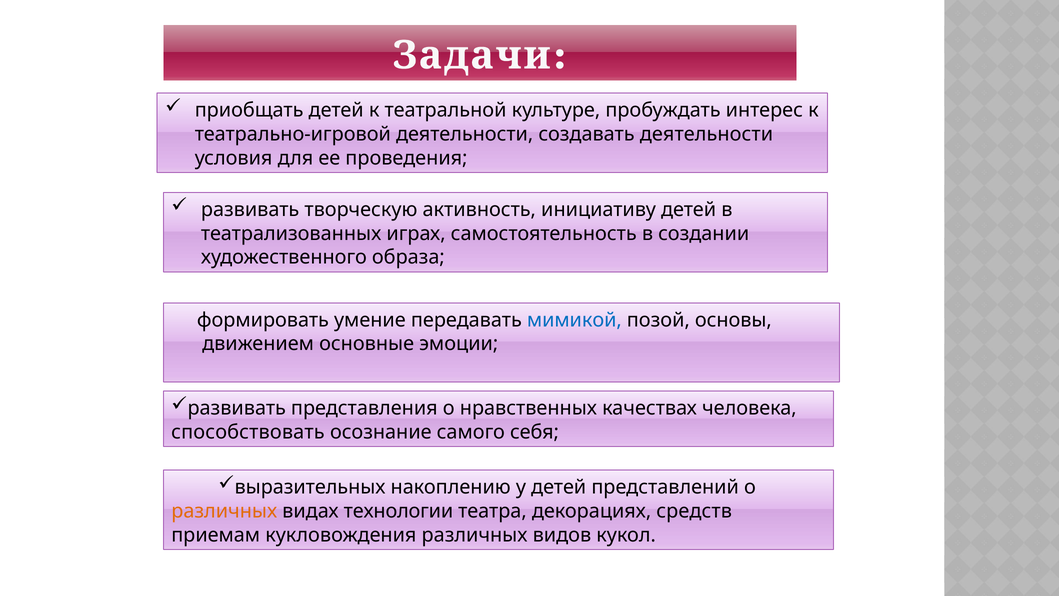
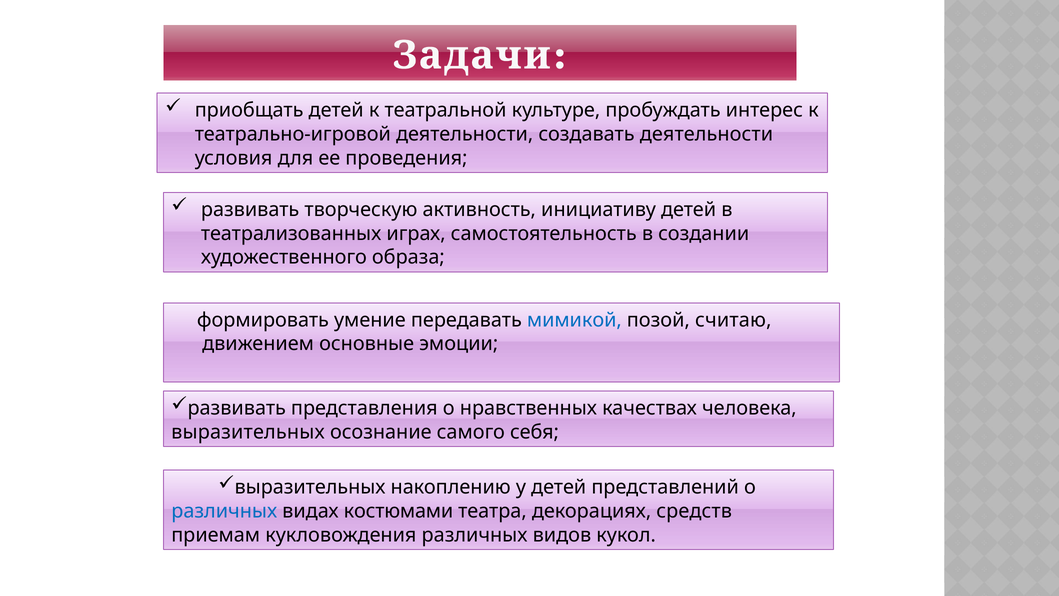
основы: основы -> считаю (733, 320)
способствовать: способствовать -> выразительных (248, 432)
различных colour: orange -> blue (224, 511)
технологии: технологии -> костюмами (398, 511)
